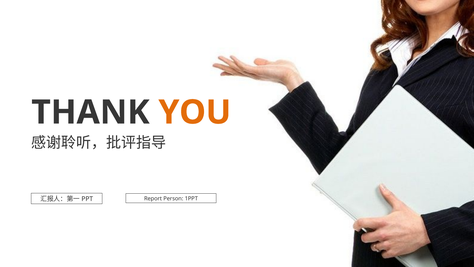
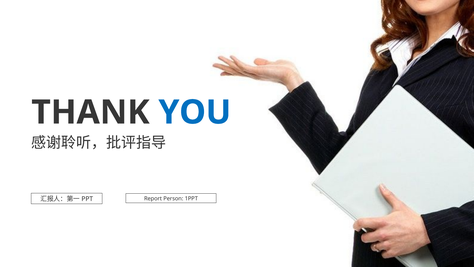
YOU colour: orange -> blue (195, 112)
